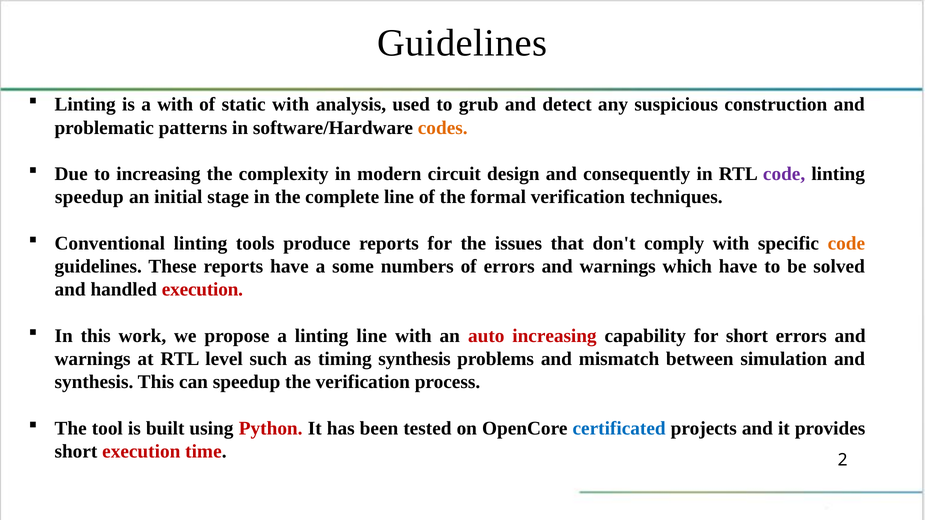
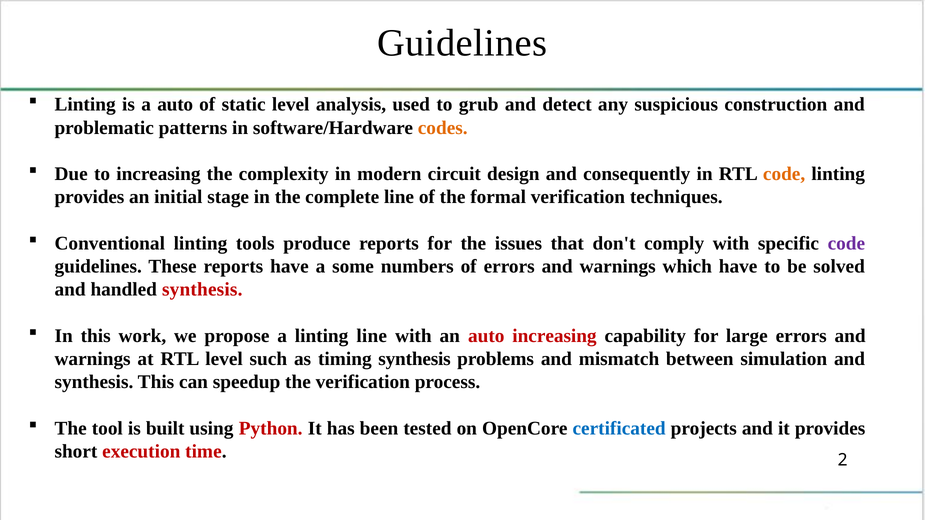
a with: with -> auto (175, 105)
static with: with -> level (291, 105)
code colour: purple -> orange (784, 174)
speedup: speedup -> provides (89, 197)
code colour: orange -> purple (846, 243)
handled execution: execution -> synthesis (202, 290)
for short: short -> large (747, 336)
